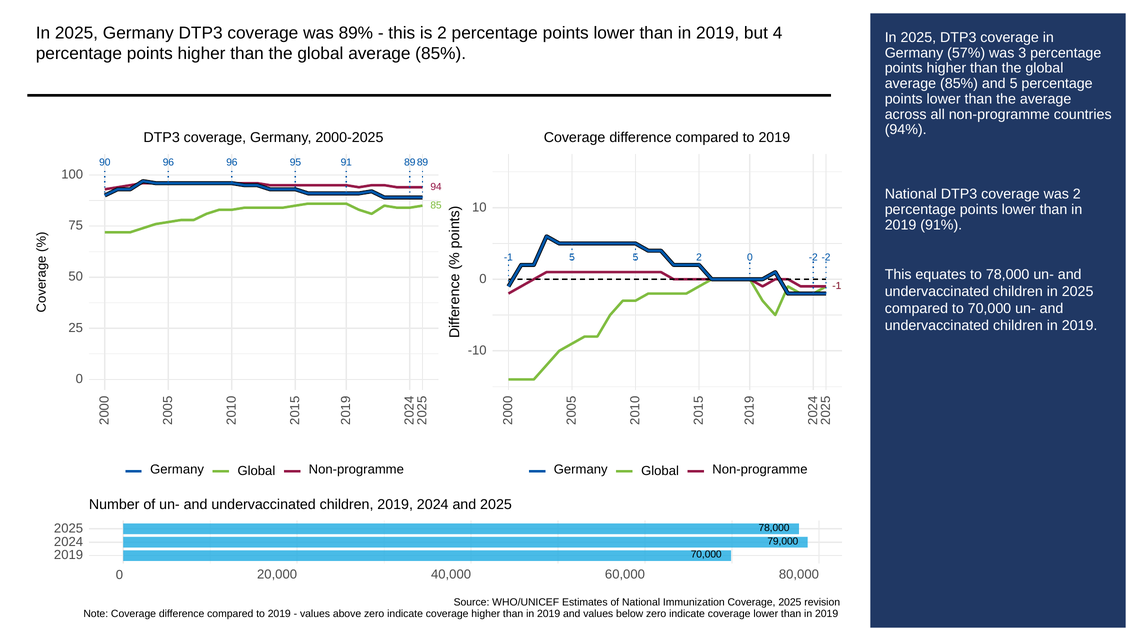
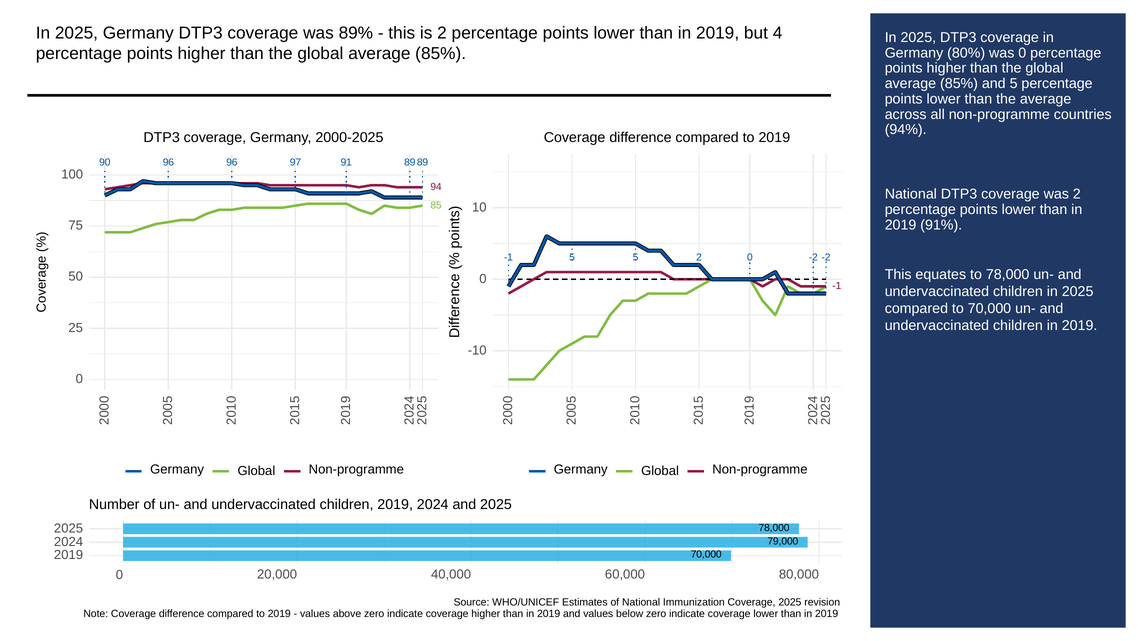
57%: 57% -> 80% (966, 53)
was 3: 3 -> 0 (1022, 53)
95: 95 -> 97 (295, 162)
